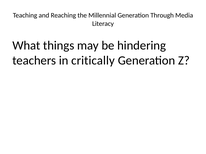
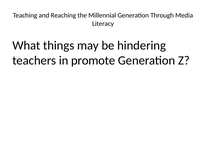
critically: critically -> promote (93, 61)
